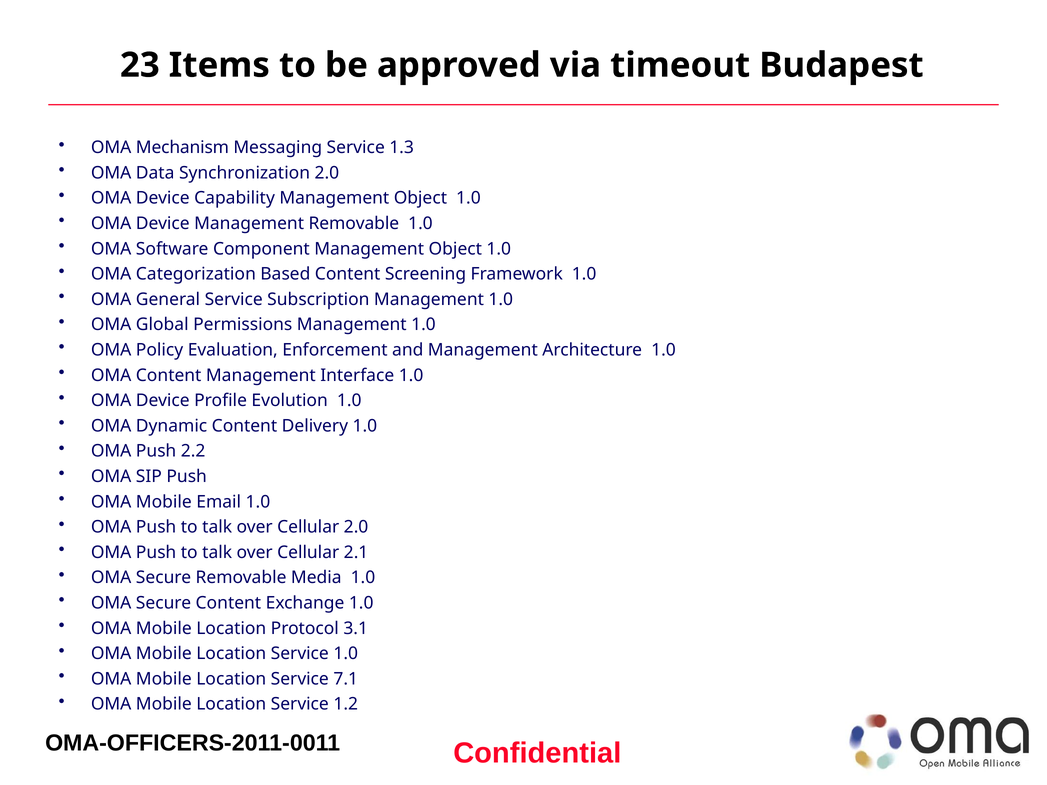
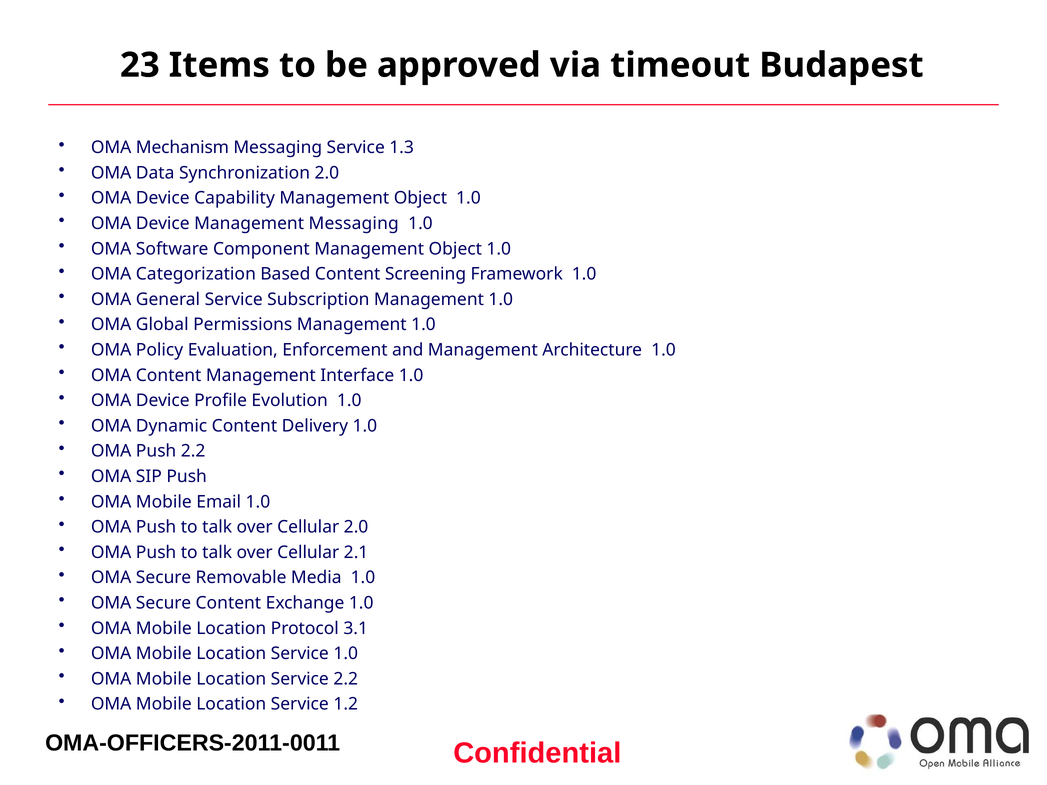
Management Removable: Removable -> Messaging (354, 224)
Service 7.1: 7.1 -> 2.2 (346, 679)
